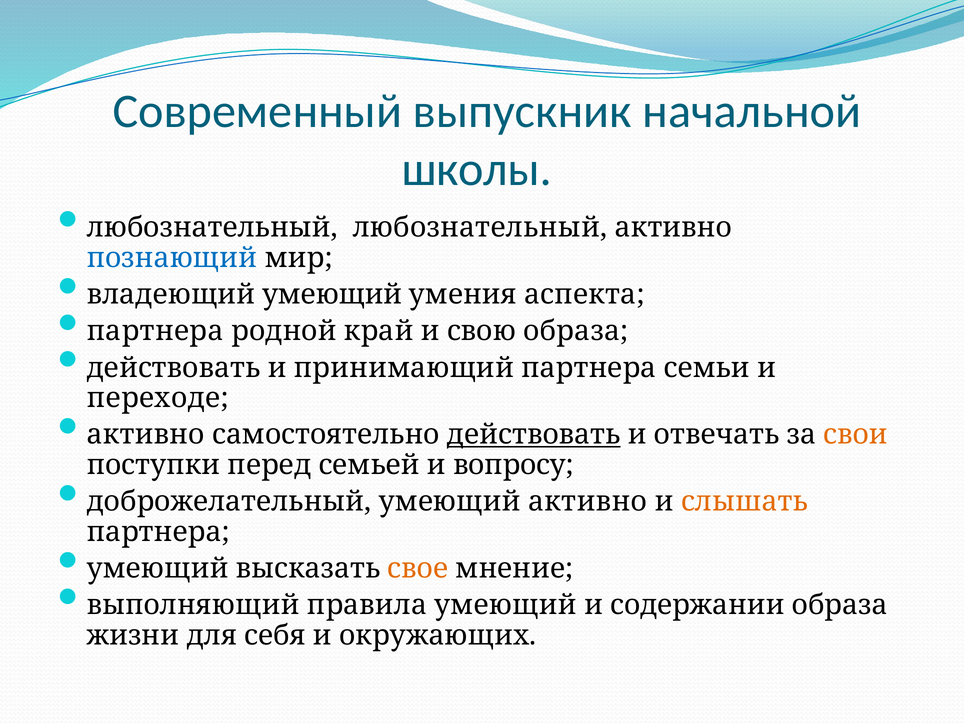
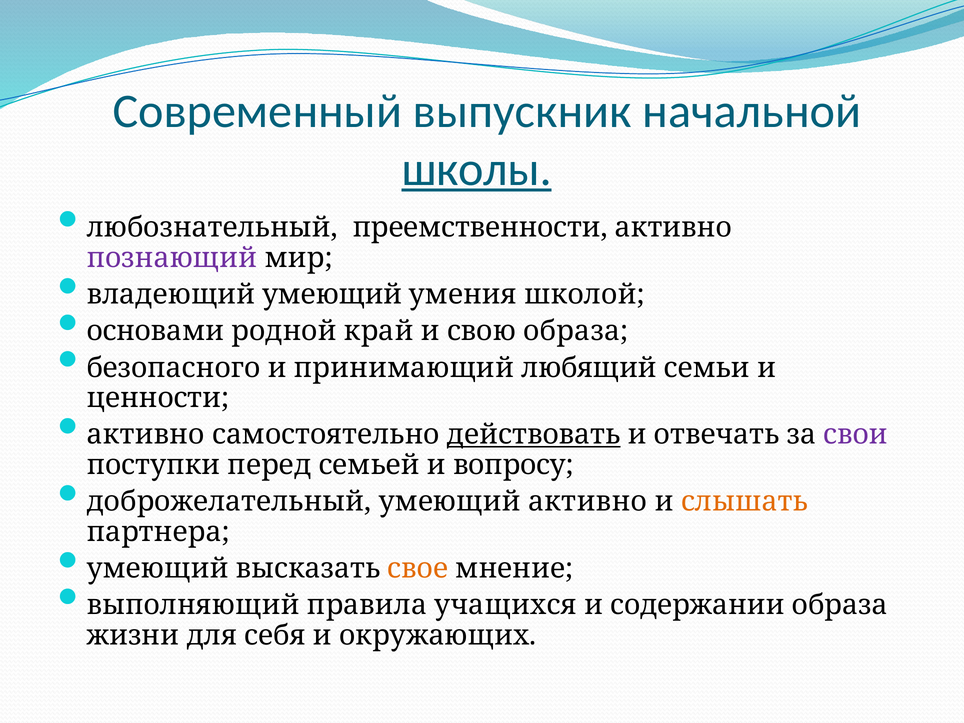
школы underline: none -> present (477, 169)
любознательный любознательный: любознательный -> преемственности (480, 228)
познающий colour: blue -> purple (172, 258)
аспекта: аспекта -> школой (584, 295)
партнера: партнера -> основами (155, 331)
действовать: действовать -> безопасного (173, 368)
принимающий партнера: партнера -> любящий (589, 368)
переходе: переходе -> ценности (158, 398)
свои colour: orange -> purple (856, 435)
правила умеющий: умеющий -> учащихся (506, 605)
